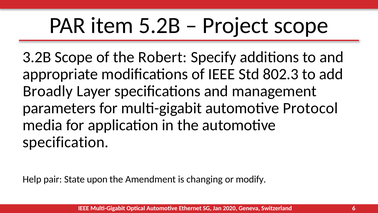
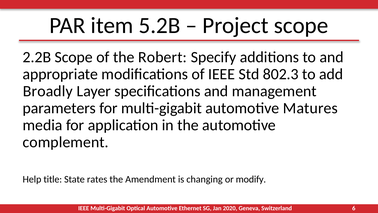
3.2B: 3.2B -> 2.2B (37, 57)
Protocol: Protocol -> Matures (310, 108)
specification: specification -> complement (66, 142)
pair: pair -> title (53, 179)
upon: upon -> rates (97, 179)
